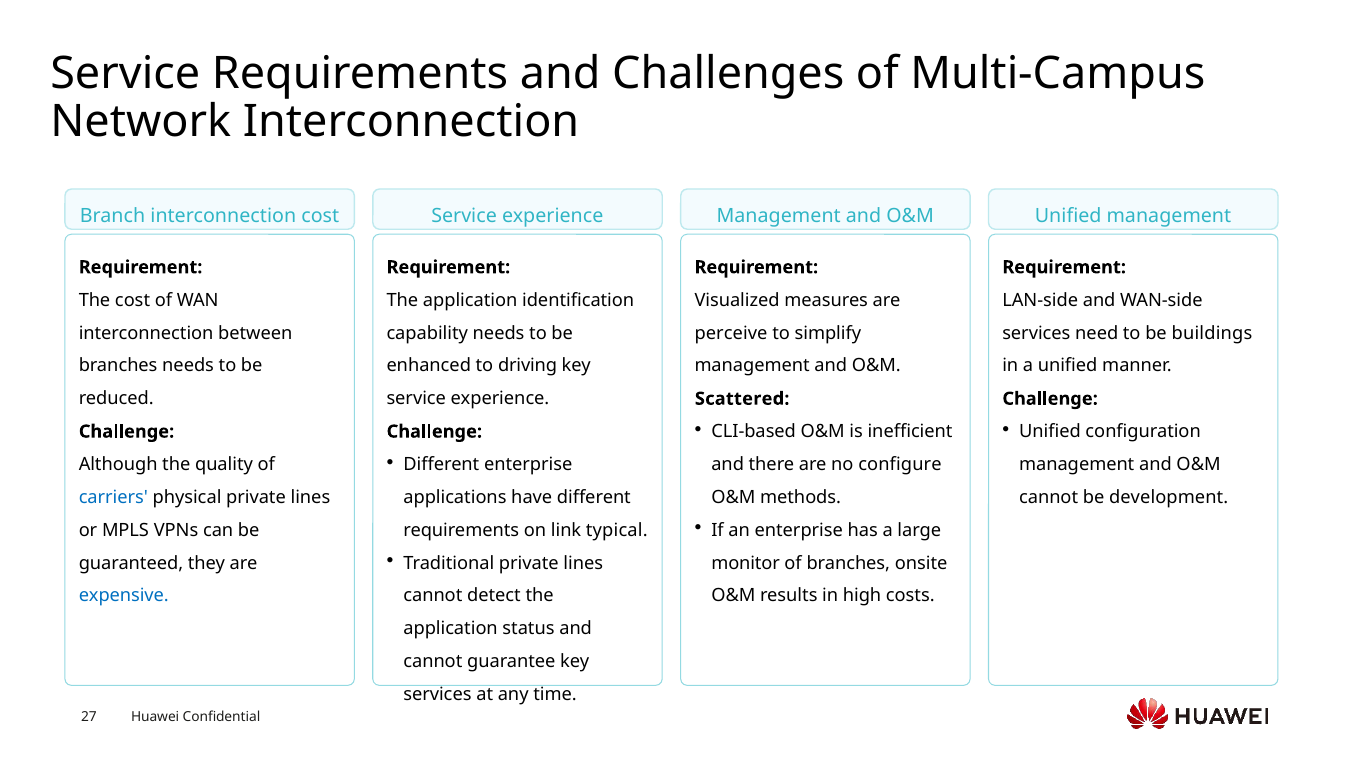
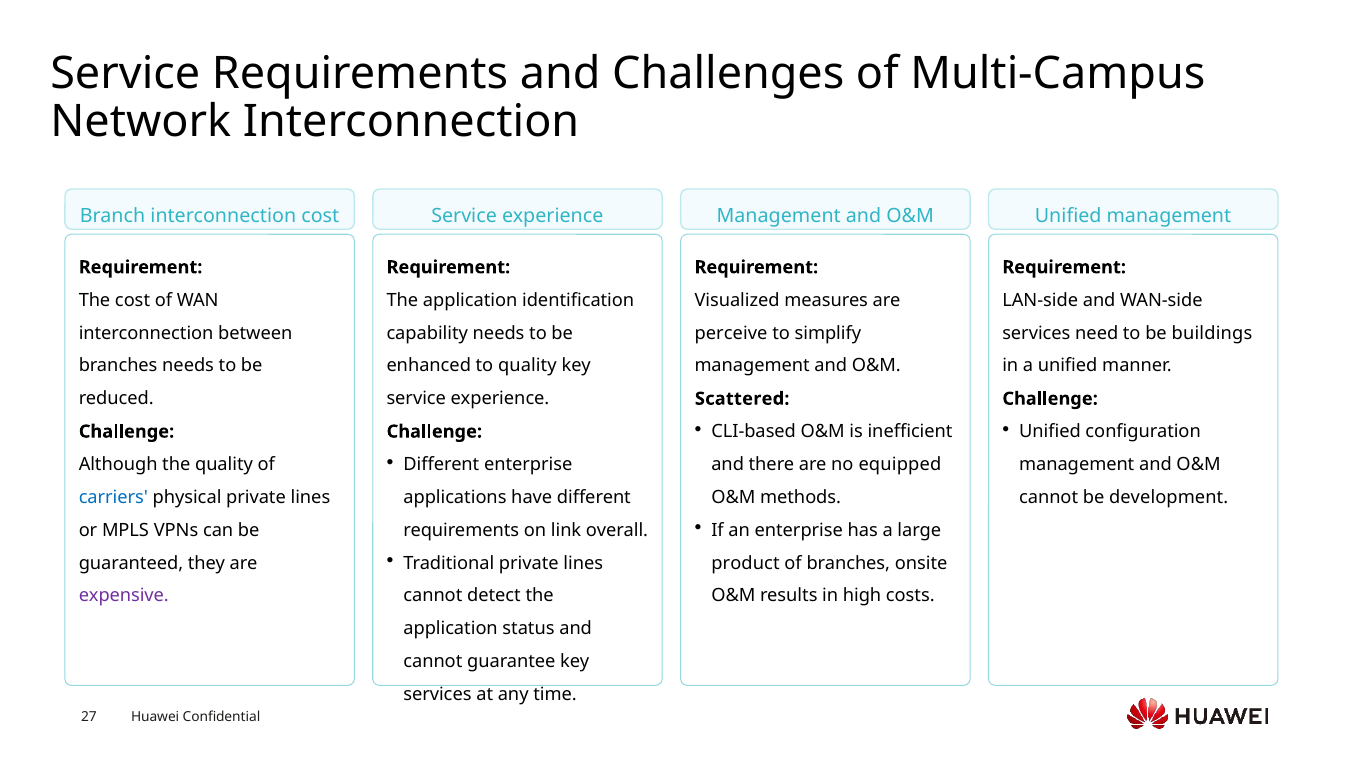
to driving: driving -> quality (527, 366)
configure: configure -> equipped (900, 465)
typical: typical -> overall (617, 530)
monitor: monitor -> product (745, 563)
expensive colour: blue -> purple (124, 596)
